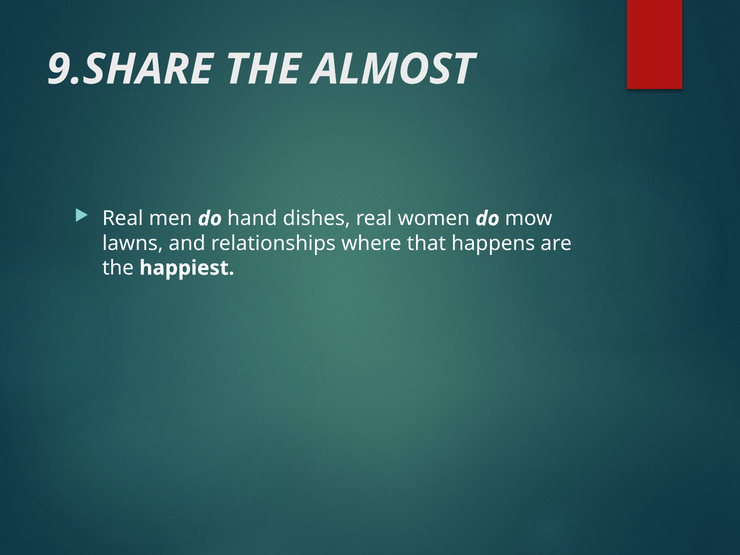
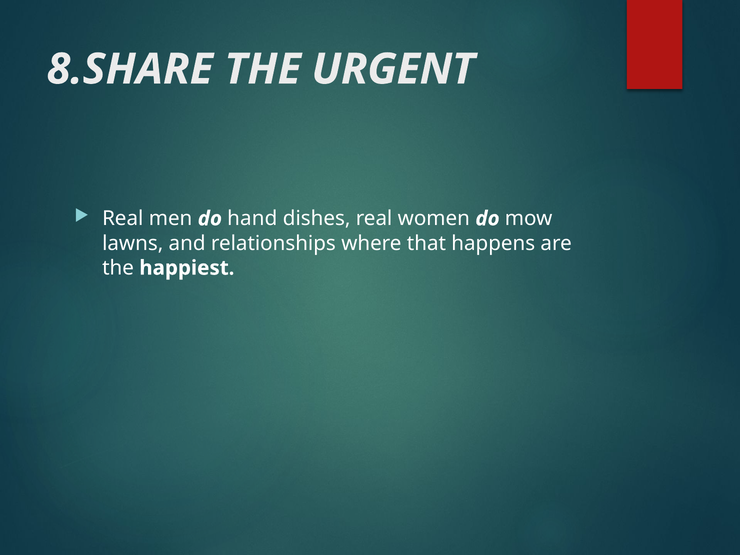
9.SHARE: 9.SHARE -> 8.SHARE (130, 69)
ALMOST: ALMOST -> URGENT (393, 69)
